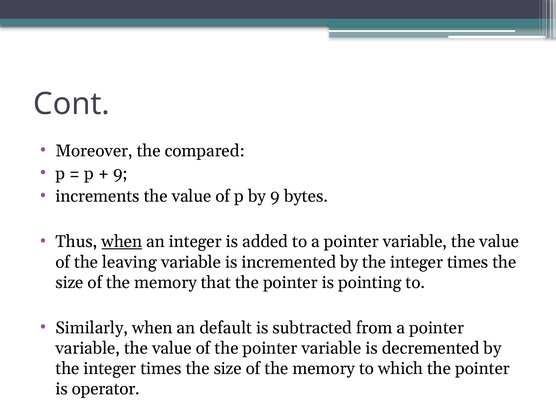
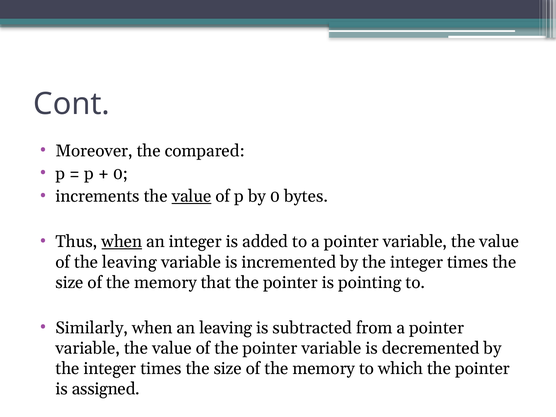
9: 9 -> 0 (120, 174)
value underline: none -> present (192, 196)
by 9: 9 -> 0 (275, 196)
an default: default -> leaving (226, 328)
operator: operator -> assigned (106, 389)
